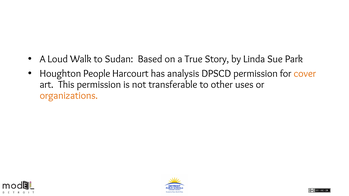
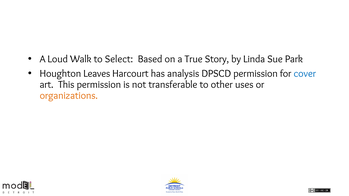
Sudan: Sudan -> Select (119, 59)
People: People -> Leaves (97, 74)
cover colour: orange -> blue (305, 74)
